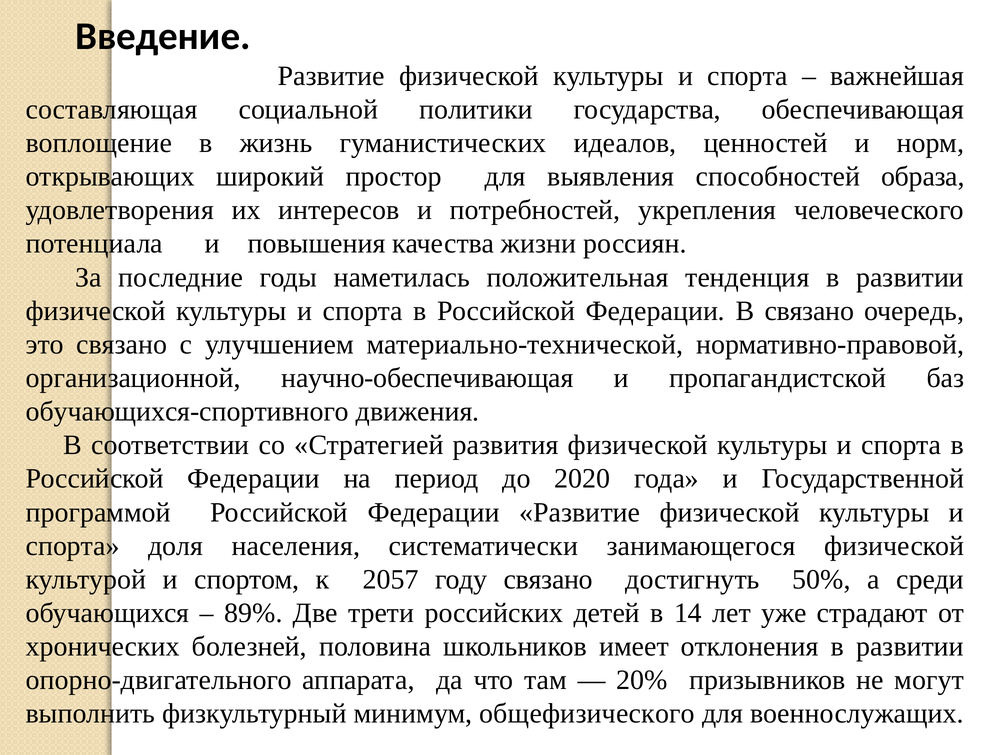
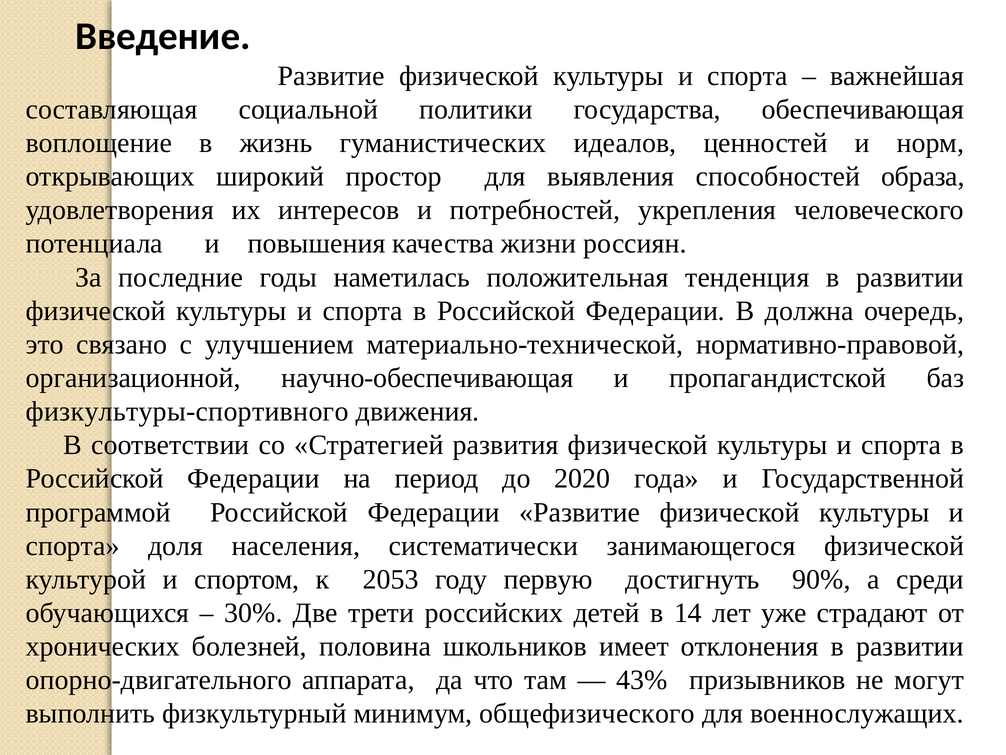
В связано: связано -> должна (809, 311)
обучающихся-спортивного: обучающихся-спортивного -> физкультуры-спортивного (187, 411)
2057: 2057 -> 2053 (391, 579)
году связано: связано -> первую (548, 579)
50%: 50% -> 90% (822, 579)
89%: 89% -> 30% (253, 613)
20%: 20% -> 43% (642, 680)
